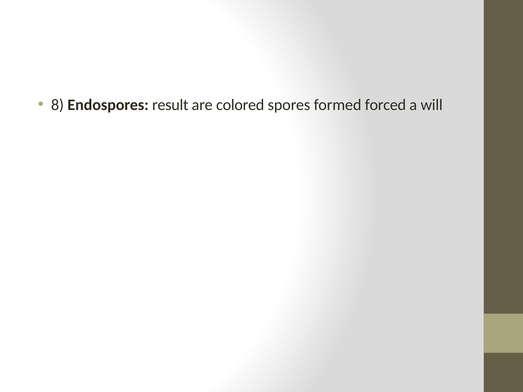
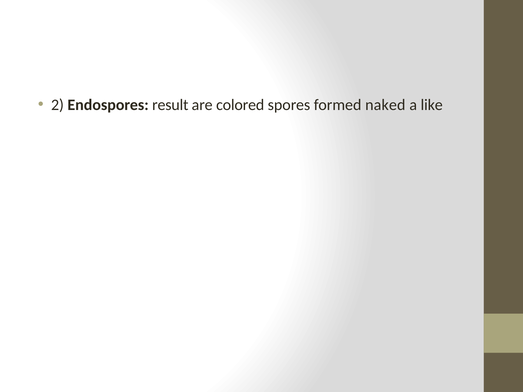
8: 8 -> 2 (57, 105)
forced: forced -> naked (385, 105)
will: will -> like (432, 105)
